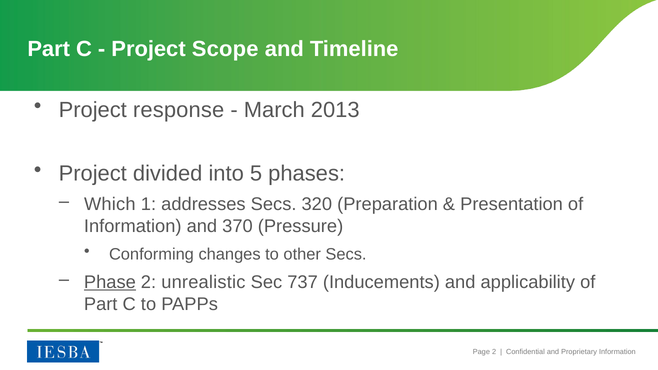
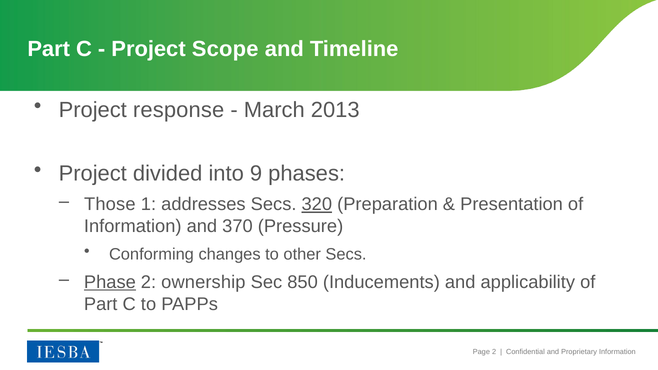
5: 5 -> 9 (256, 173)
Which: Which -> Those (110, 204)
320 underline: none -> present (317, 204)
unrealistic: unrealistic -> ownership (203, 282)
737: 737 -> 850 (303, 282)
